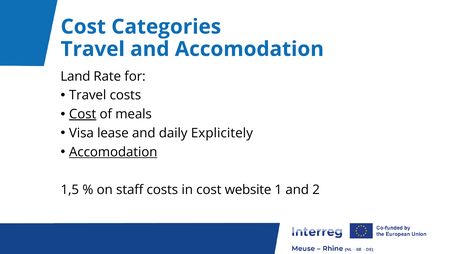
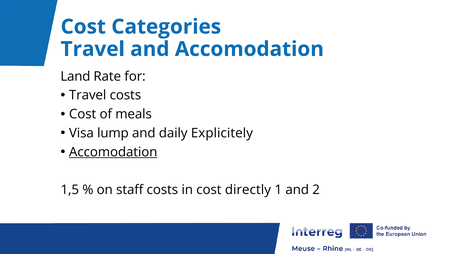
Cost underline: present -> none (83, 114)
lease: lease -> lump (113, 133)
website: website -> directly (248, 190)
